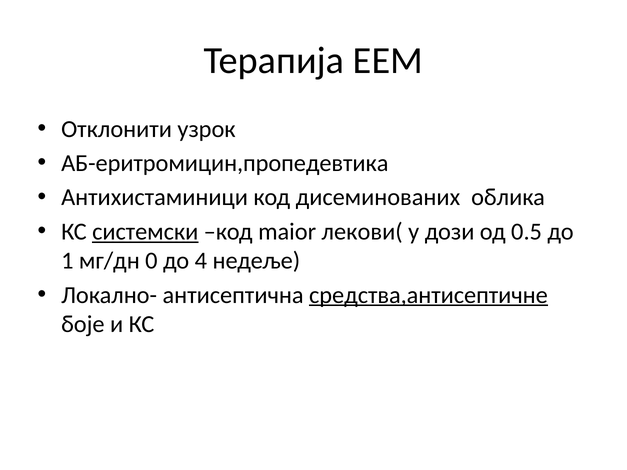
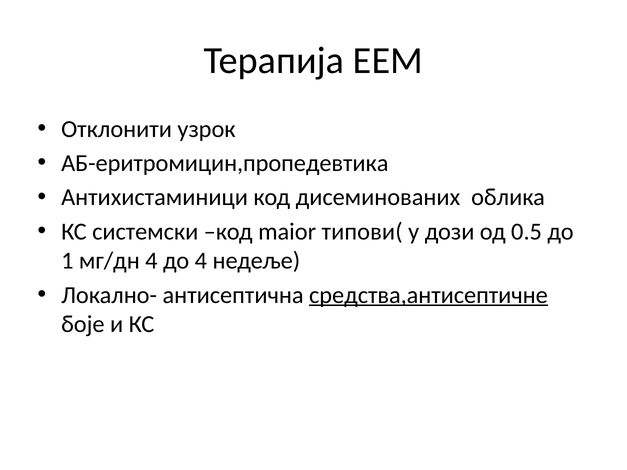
системски underline: present -> none (145, 232)
лекови(: лекови( -> типови( (362, 232)
мг/дн 0: 0 -> 4 (151, 261)
